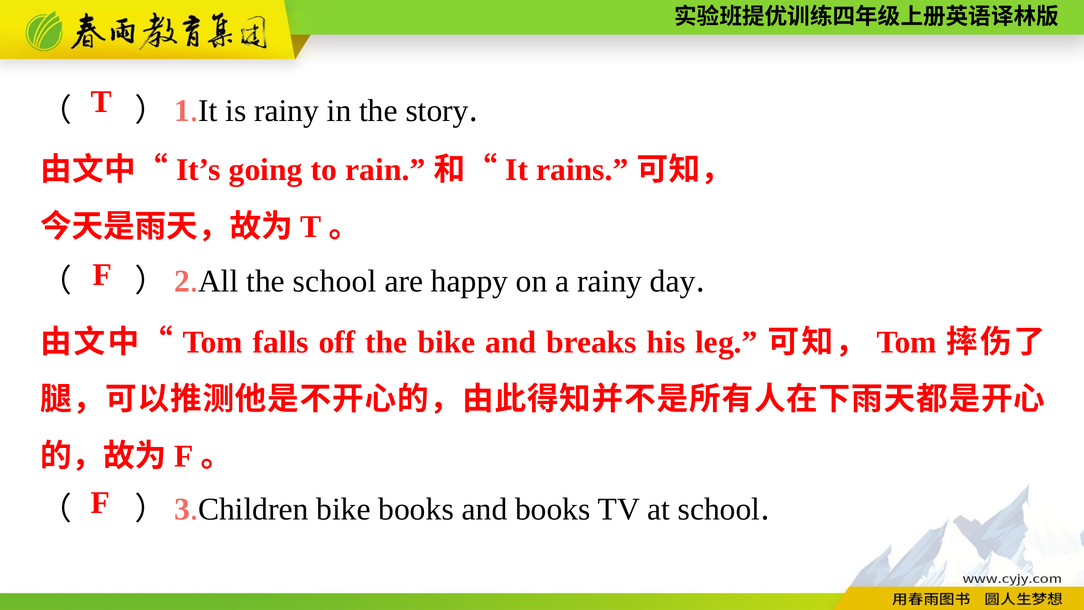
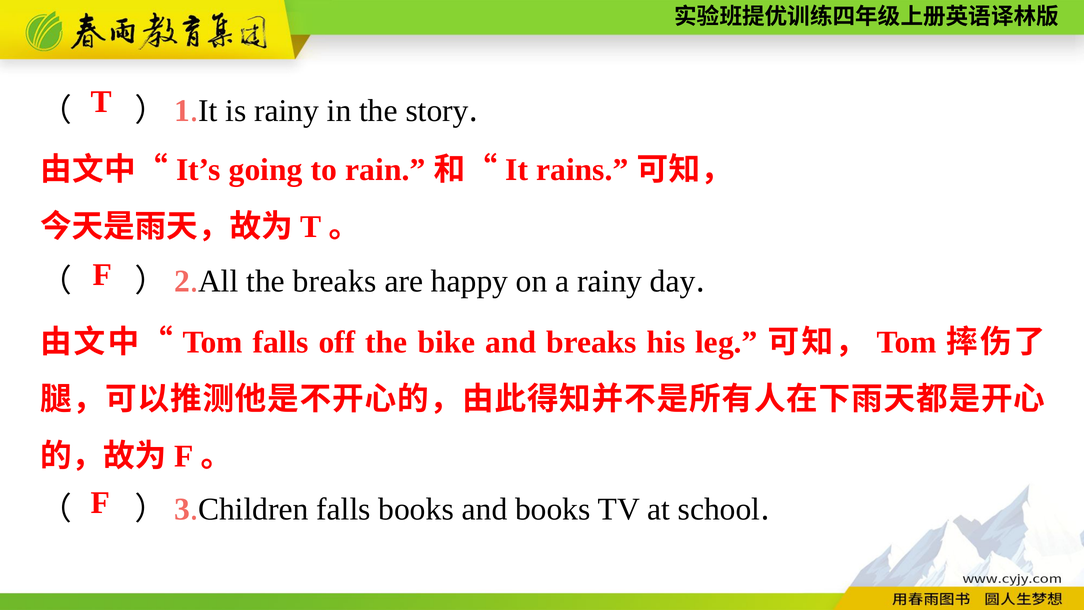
the school: school -> breaks (335, 281)
bike: bike -> falls (344, 509)
